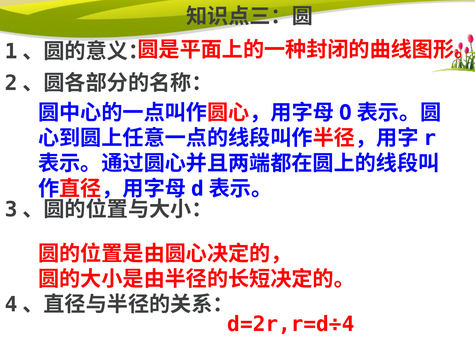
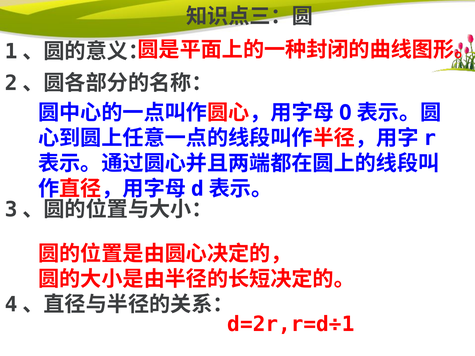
d=2r,r=d÷4: d=2r,r=d÷4 -> d=2r,r=d÷1 (291, 324)
